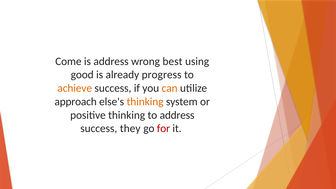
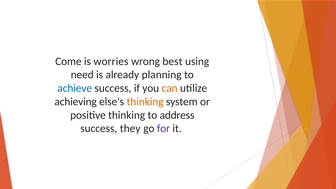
is address: address -> worries (111, 61)
good: good -> need (82, 75)
progress: progress -> planning (162, 75)
achieve colour: orange -> blue (75, 88)
approach: approach -> achieving (76, 102)
for colour: red -> purple (163, 129)
